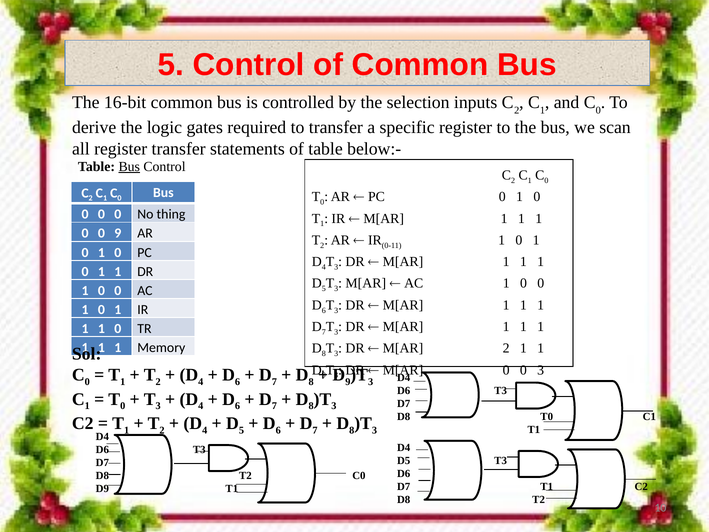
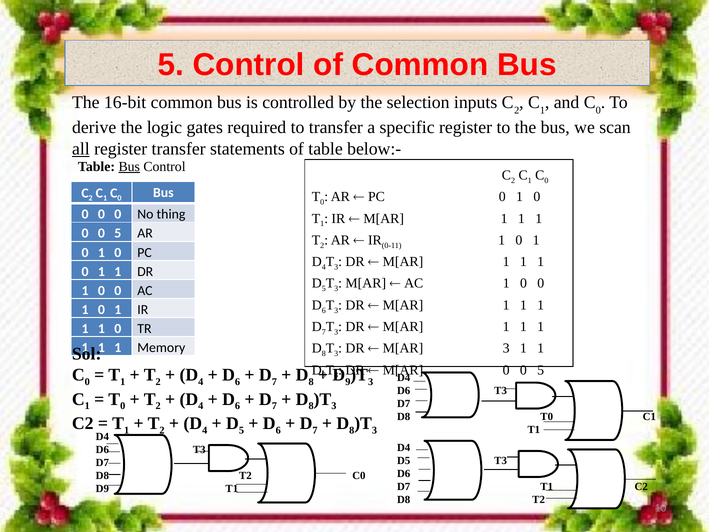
all underline: none -> present (81, 149)
9: 9 -> 5 (118, 233)
M[AR 2: 2 -> 3 (506, 348)
3: 3 -> 5 (541, 370)
3: 3 -> 2 (158, 406)
